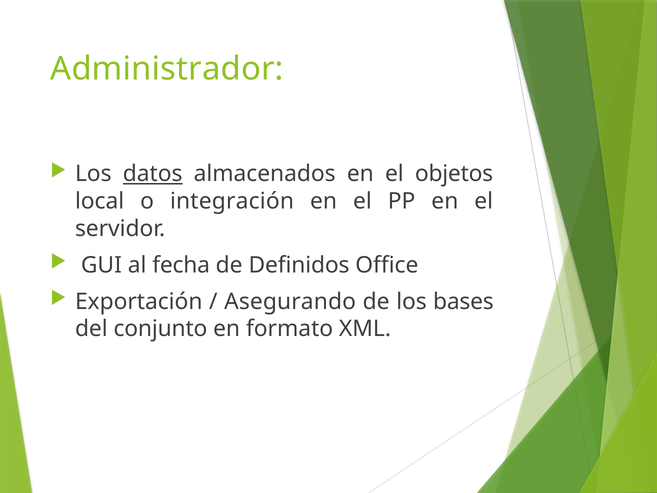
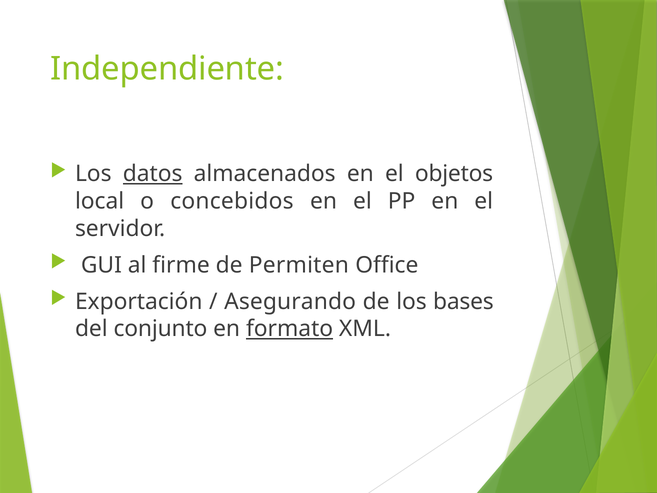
Administrador: Administrador -> Independiente (167, 69)
integración: integración -> concebidos (232, 201)
fecha: fecha -> firme (181, 265)
Definidos: Definidos -> Permiten (299, 265)
formato underline: none -> present (290, 329)
